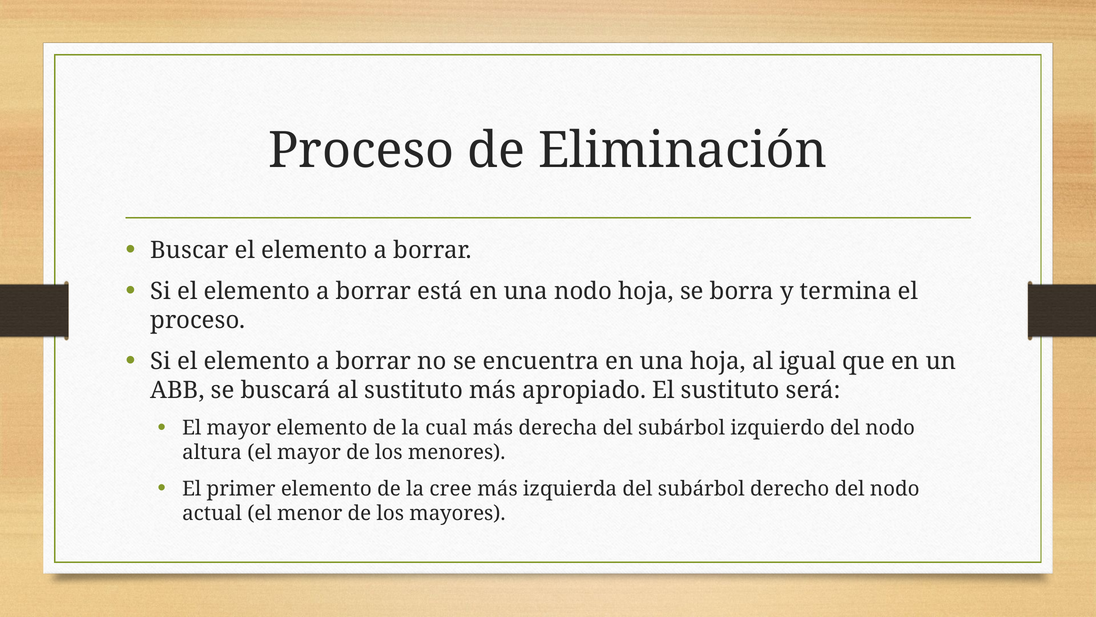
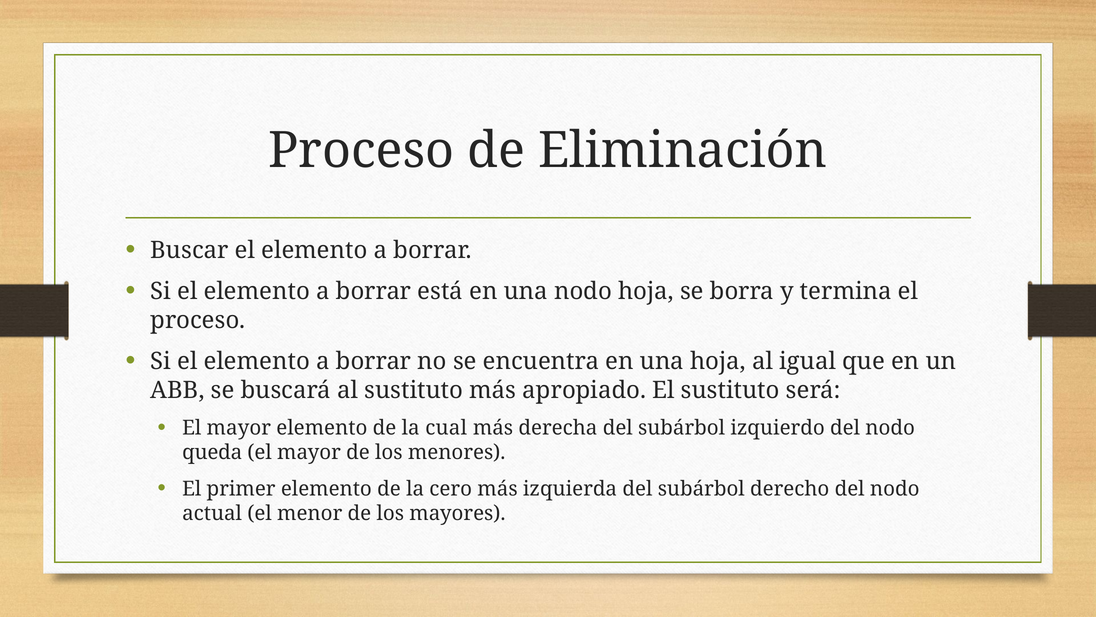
altura: altura -> queda (212, 452)
cree: cree -> cero (451, 488)
